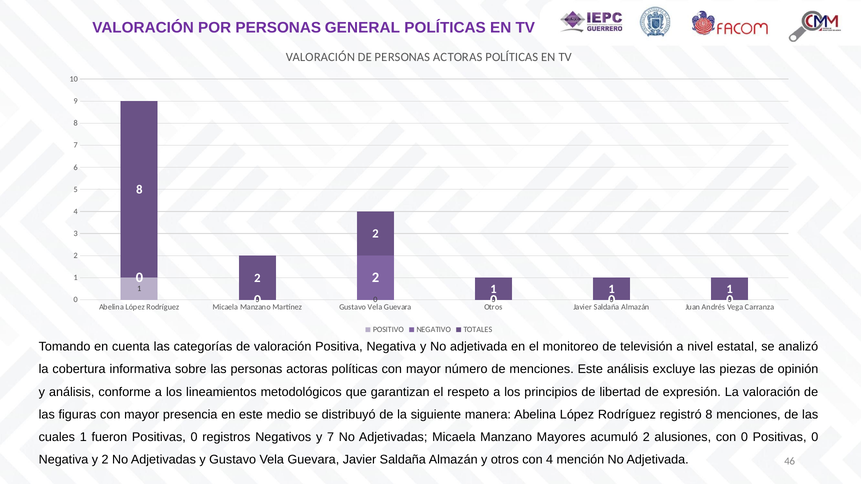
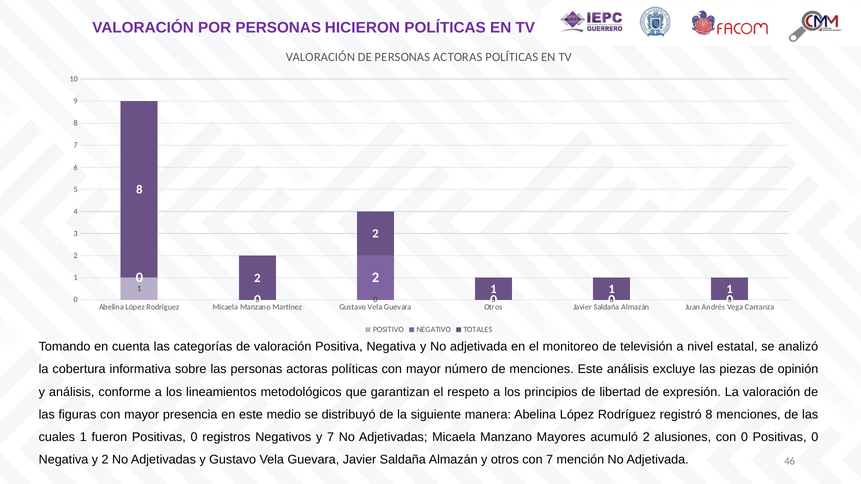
GENERAL: GENERAL -> HICIERON (362, 28)
con 4: 4 -> 7 (550, 460)
